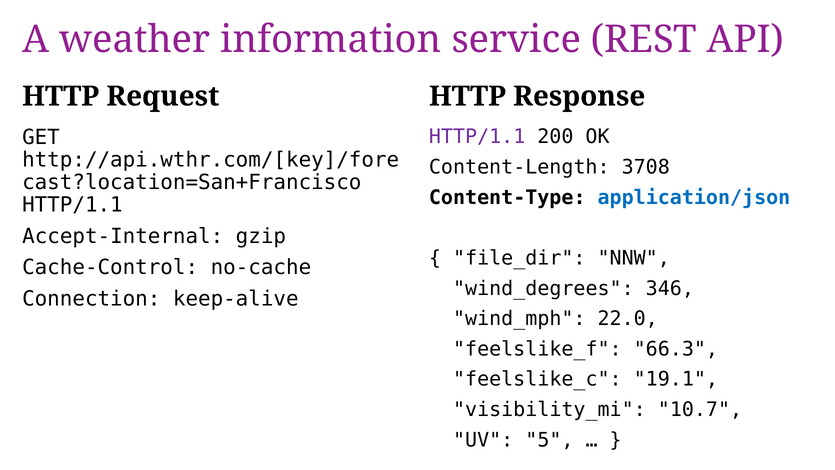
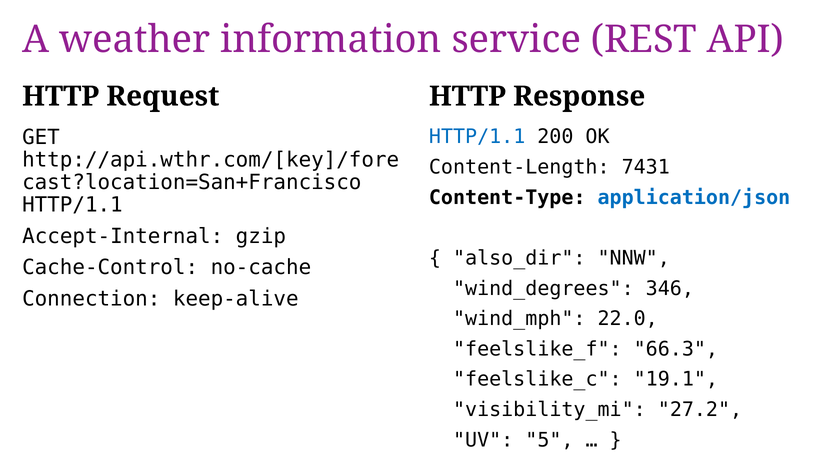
HTTP/1.1 colour: purple -> blue (477, 137)
3708: 3708 -> 7431 (646, 167)
file_dir: file_dir -> also_dir (519, 258)
10.7: 10.7 -> 27.2 (700, 409)
